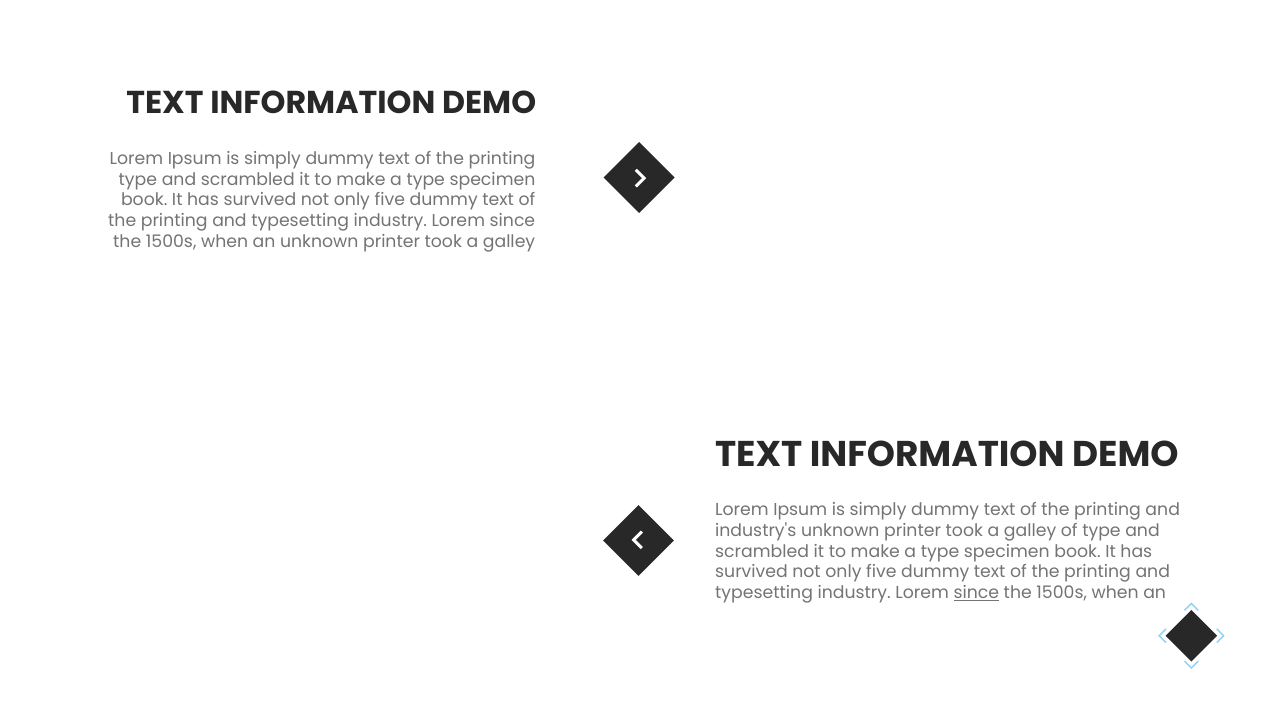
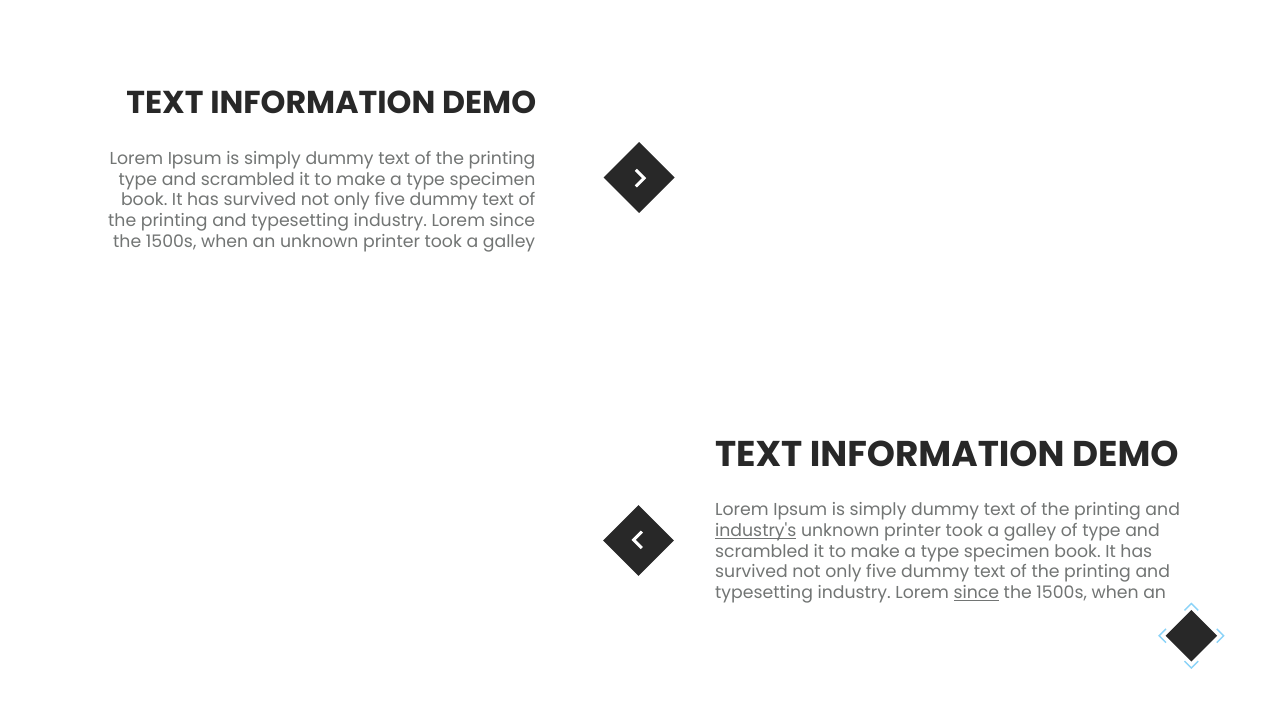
industry's underline: none -> present (756, 531)
